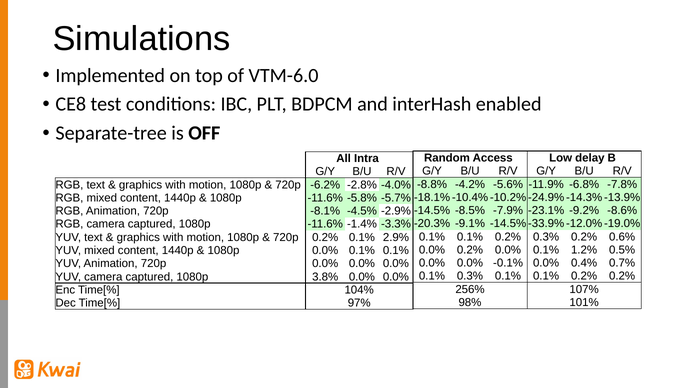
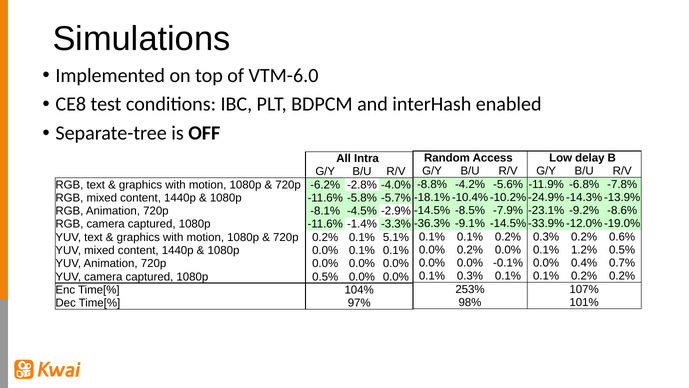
-20.3%: -20.3% -> -36.3% (432, 223)
2.9%: 2.9% -> 5.1% (396, 237)
1080p 3.8%: 3.8% -> 0.5% (325, 276)
256%: 256% -> 253% (470, 289)
